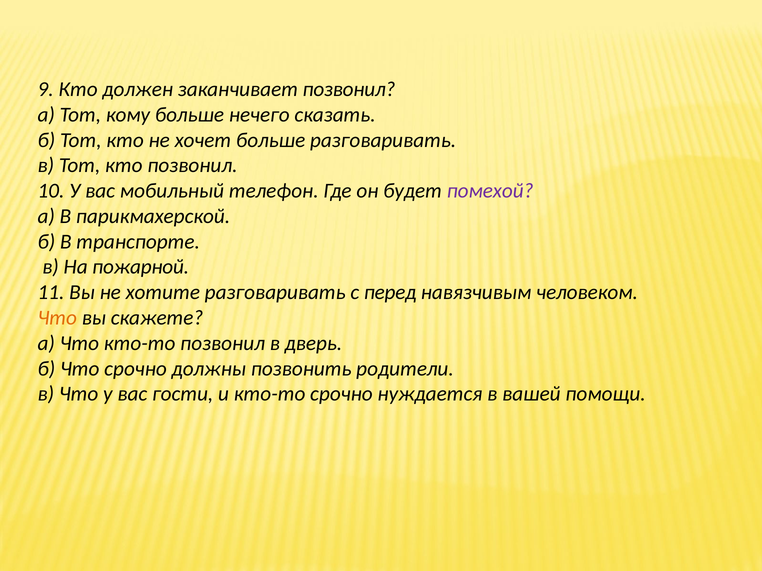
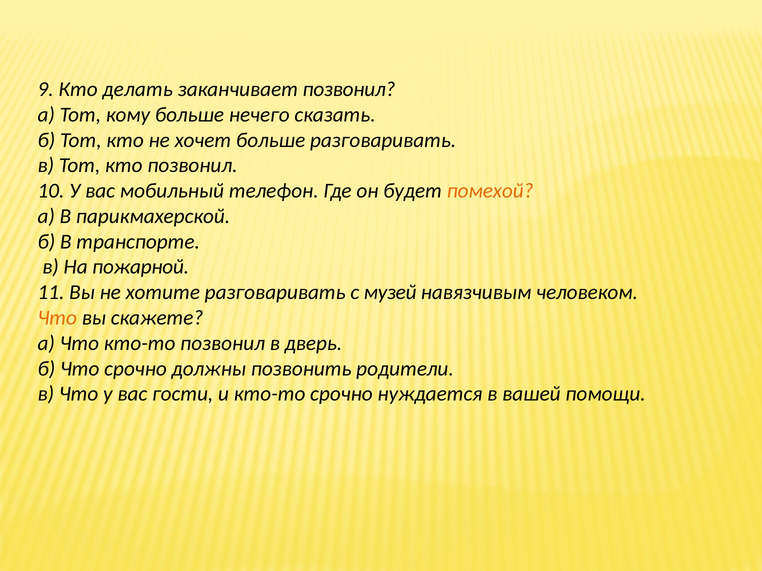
должен: должен -> делать (138, 89)
помехой colour: purple -> orange (490, 191)
перед: перед -> музей (390, 293)
